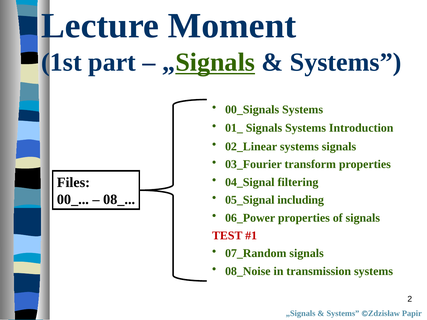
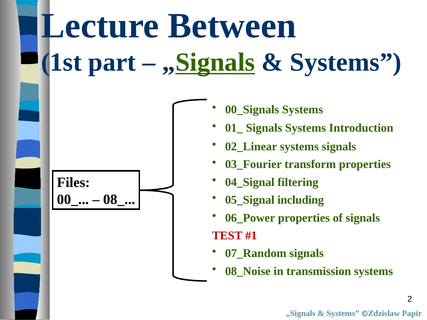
Moment: Moment -> Between (232, 26)
